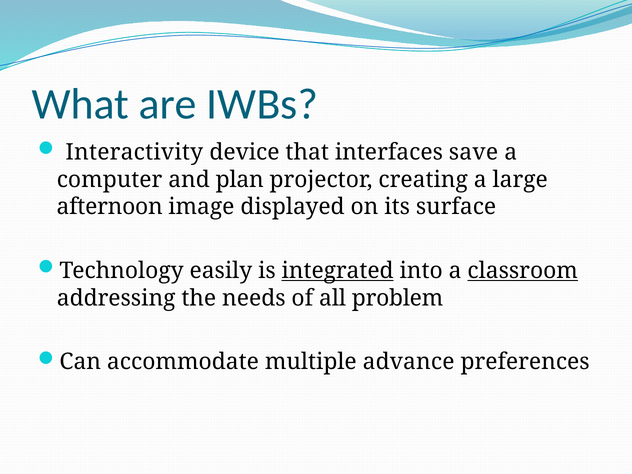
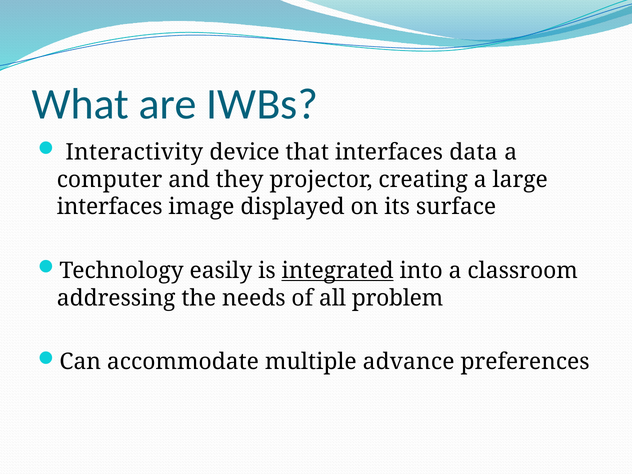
save: save -> data (473, 152)
plan: plan -> they (240, 180)
afternoon: afternoon -> interfaces (110, 207)
classroom underline: present -> none (523, 271)
